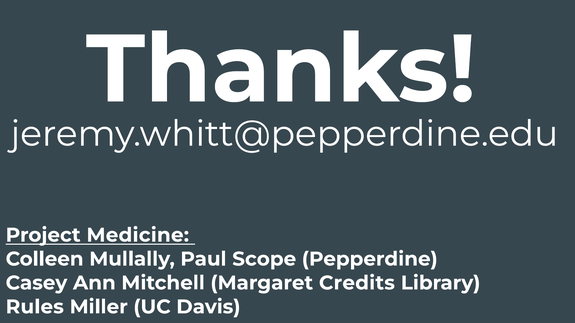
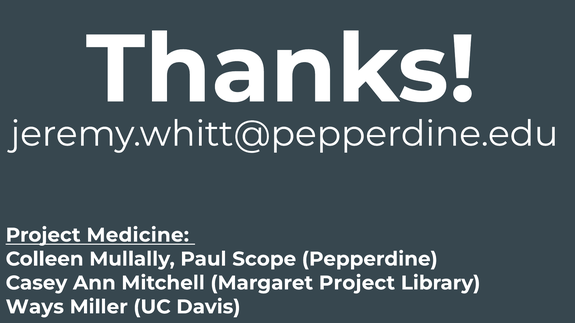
Margaret Credits: Credits -> Project (357, 283)
Rules: Rules -> Ways (35, 307)
